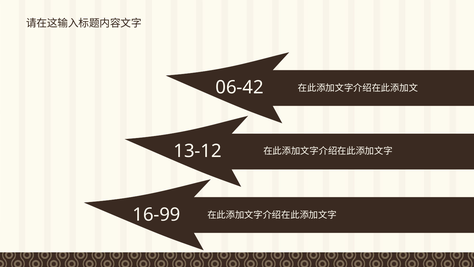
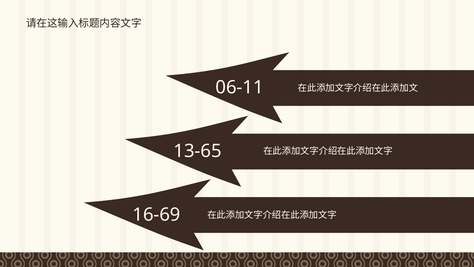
06-42: 06-42 -> 06-11 (240, 87)
13-12: 13-12 -> 13-65 (198, 151)
16-99: 16-99 -> 16-69 (156, 214)
